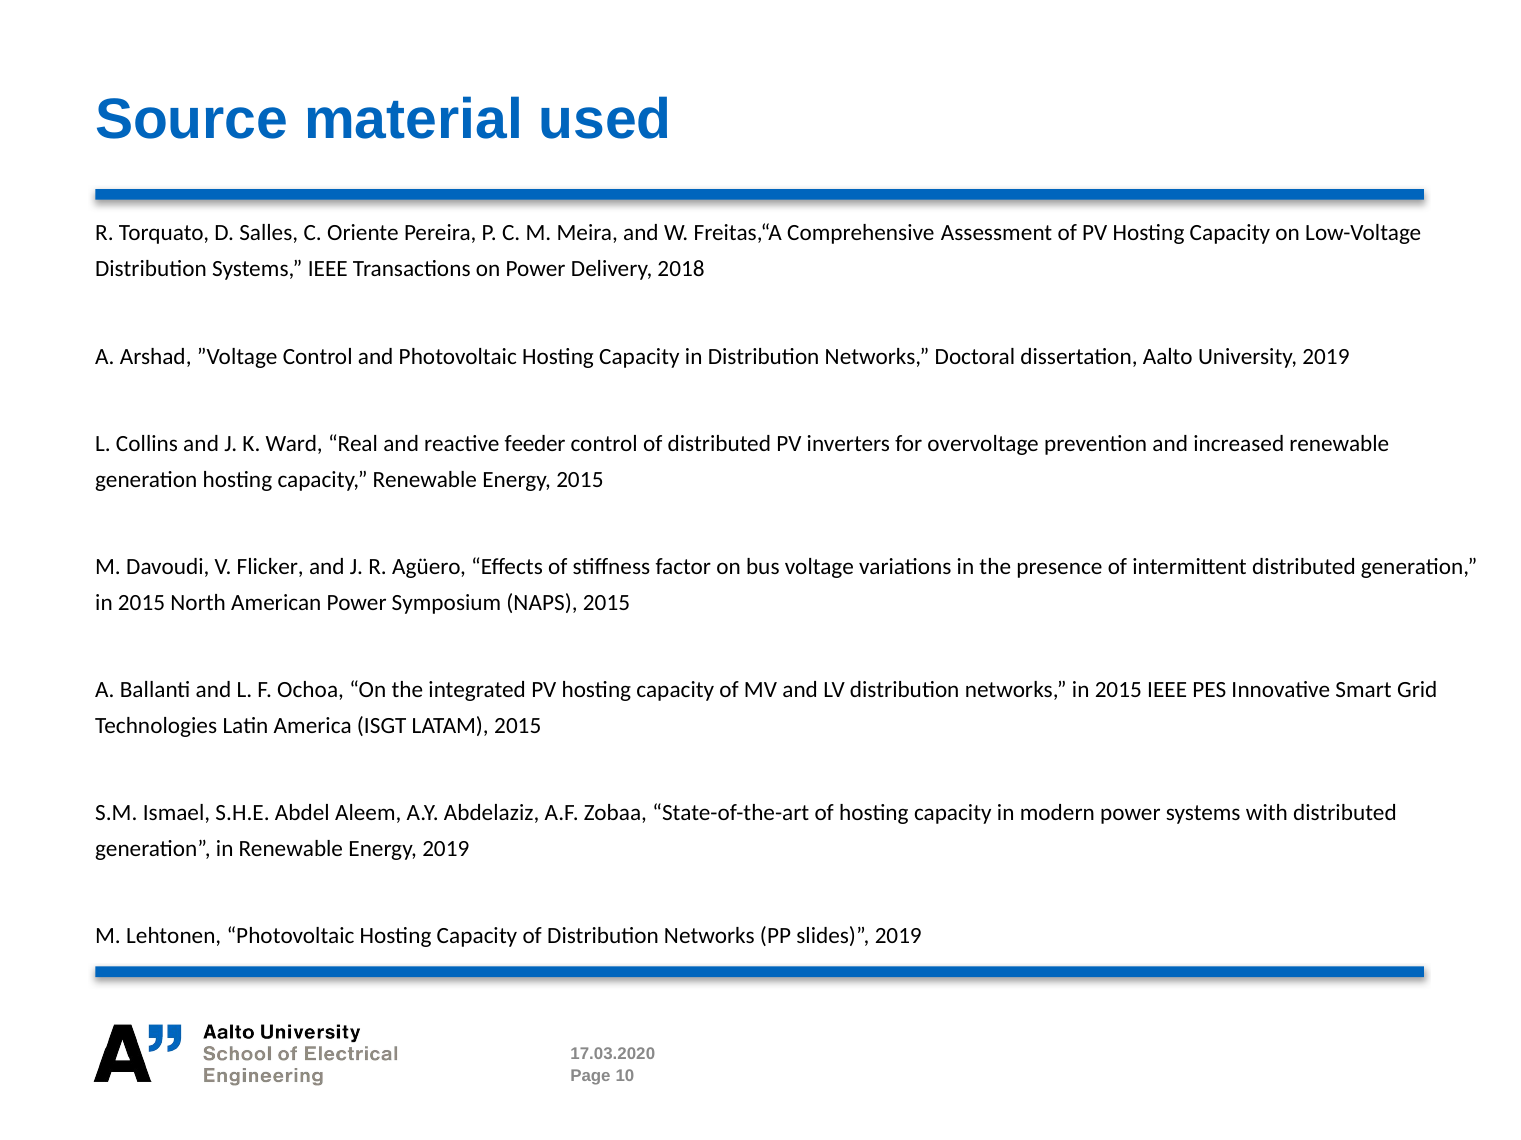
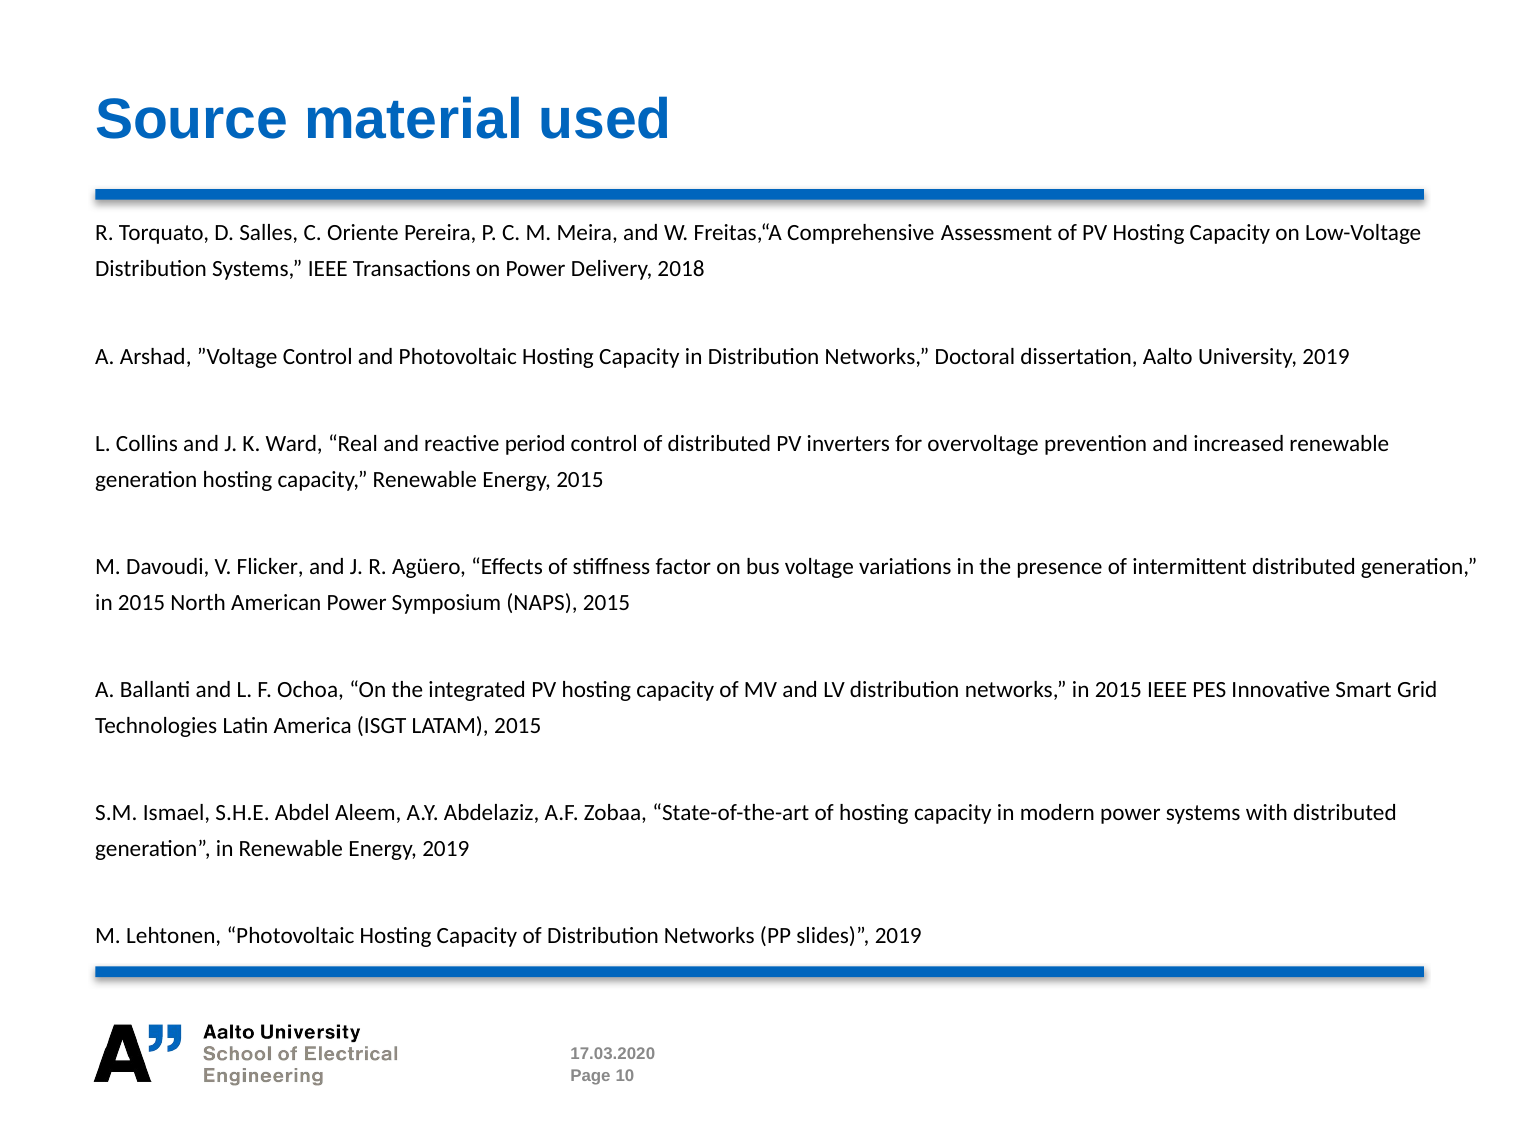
feeder: feeder -> period (535, 444)
